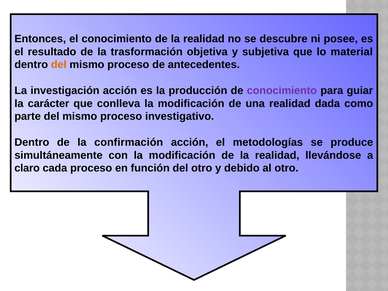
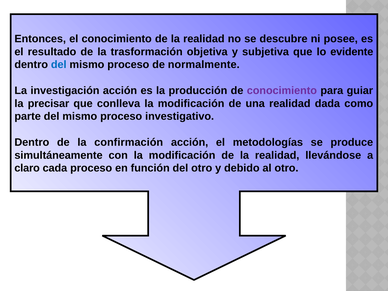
material: material -> evidente (352, 52)
del colour: orange -> blue (59, 65)
antecedentes: antecedentes -> normalmente (204, 65)
carácter: carácter -> precisar (49, 103)
